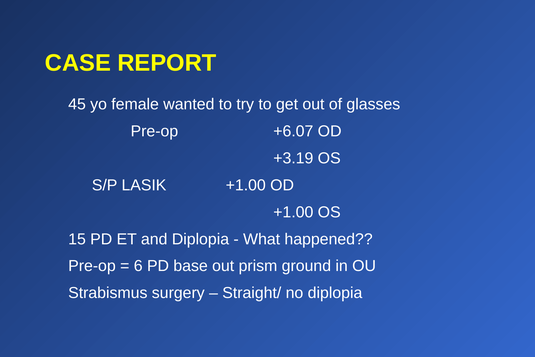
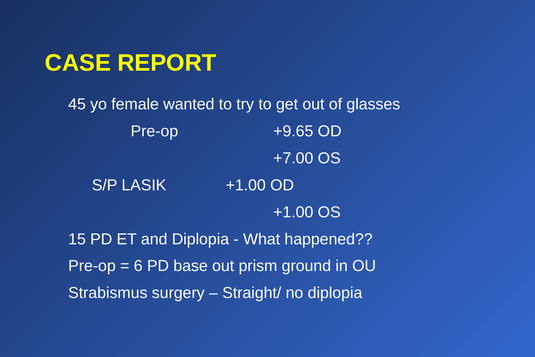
+6.07: +6.07 -> +9.65 (293, 131)
+3.19: +3.19 -> +7.00 (293, 158)
